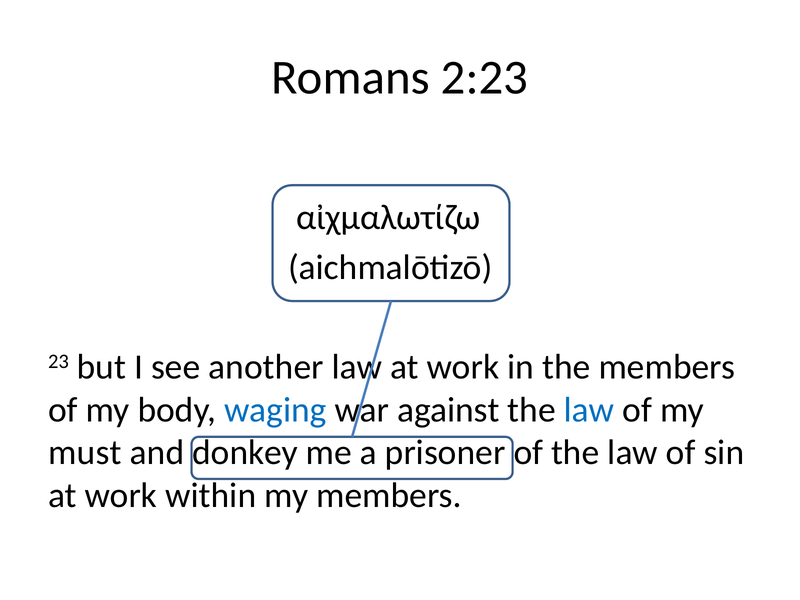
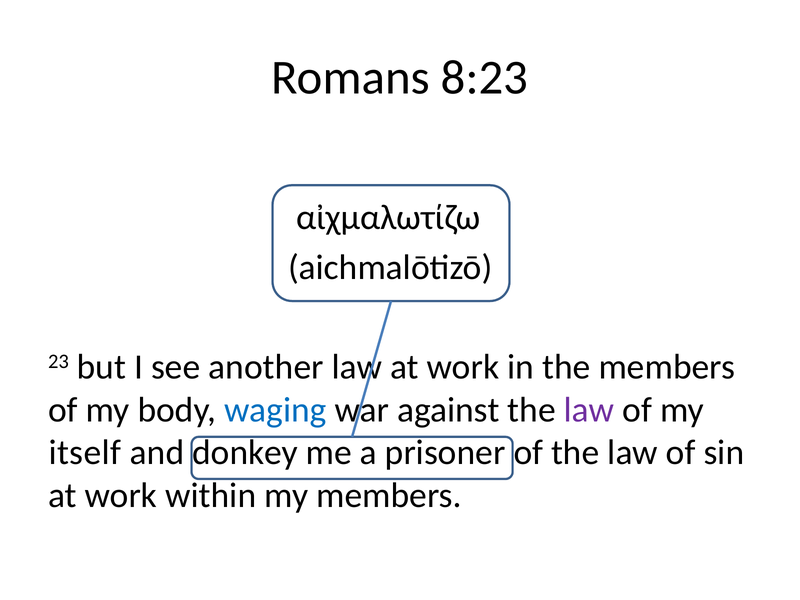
2:23: 2:23 -> 8:23 (485, 77)
law colour: blue -> purple (589, 410)
must: must -> itself (85, 453)
